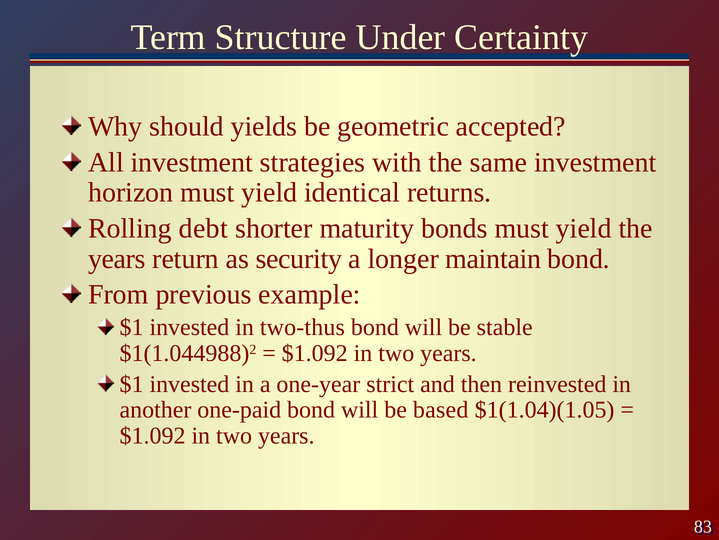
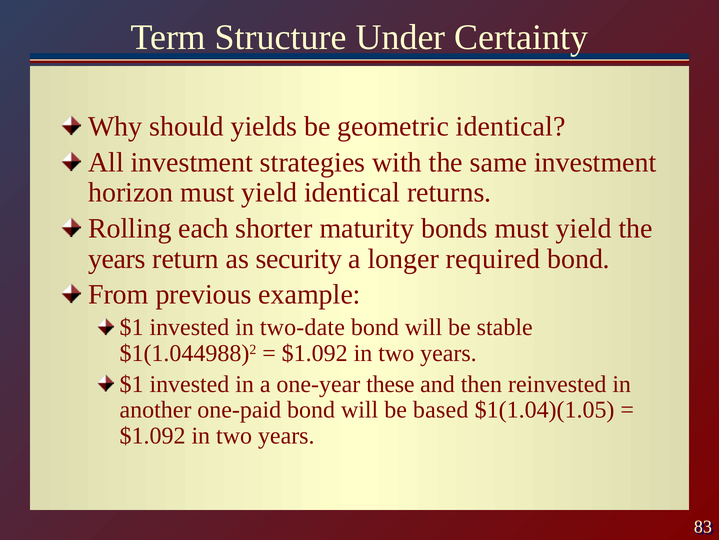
geometric accepted: accepted -> identical (511, 126)
debt: debt -> each (204, 228)
maintain: maintain -> required (493, 258)
two-thus: two-thus -> two-date (302, 327)
strict: strict -> these (390, 384)
